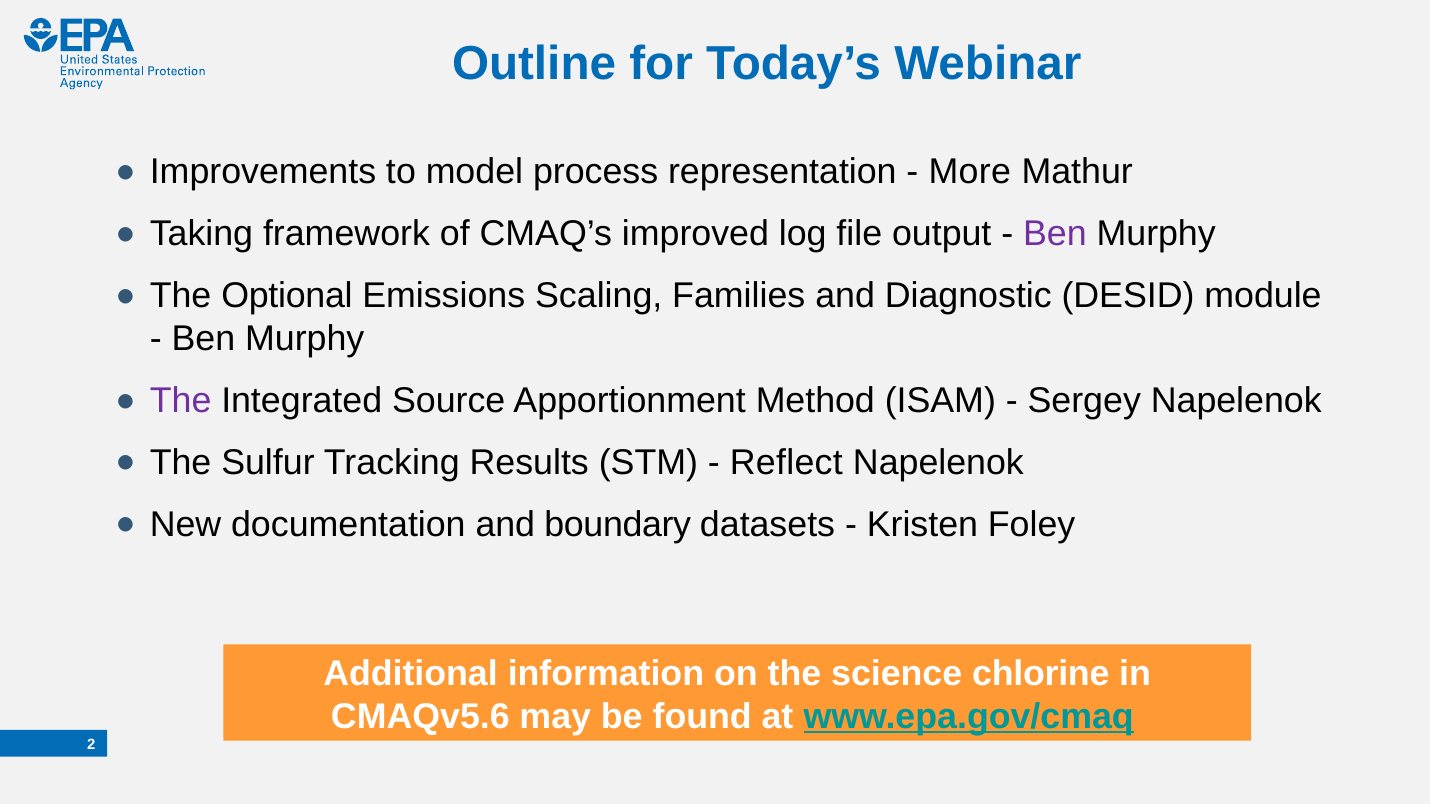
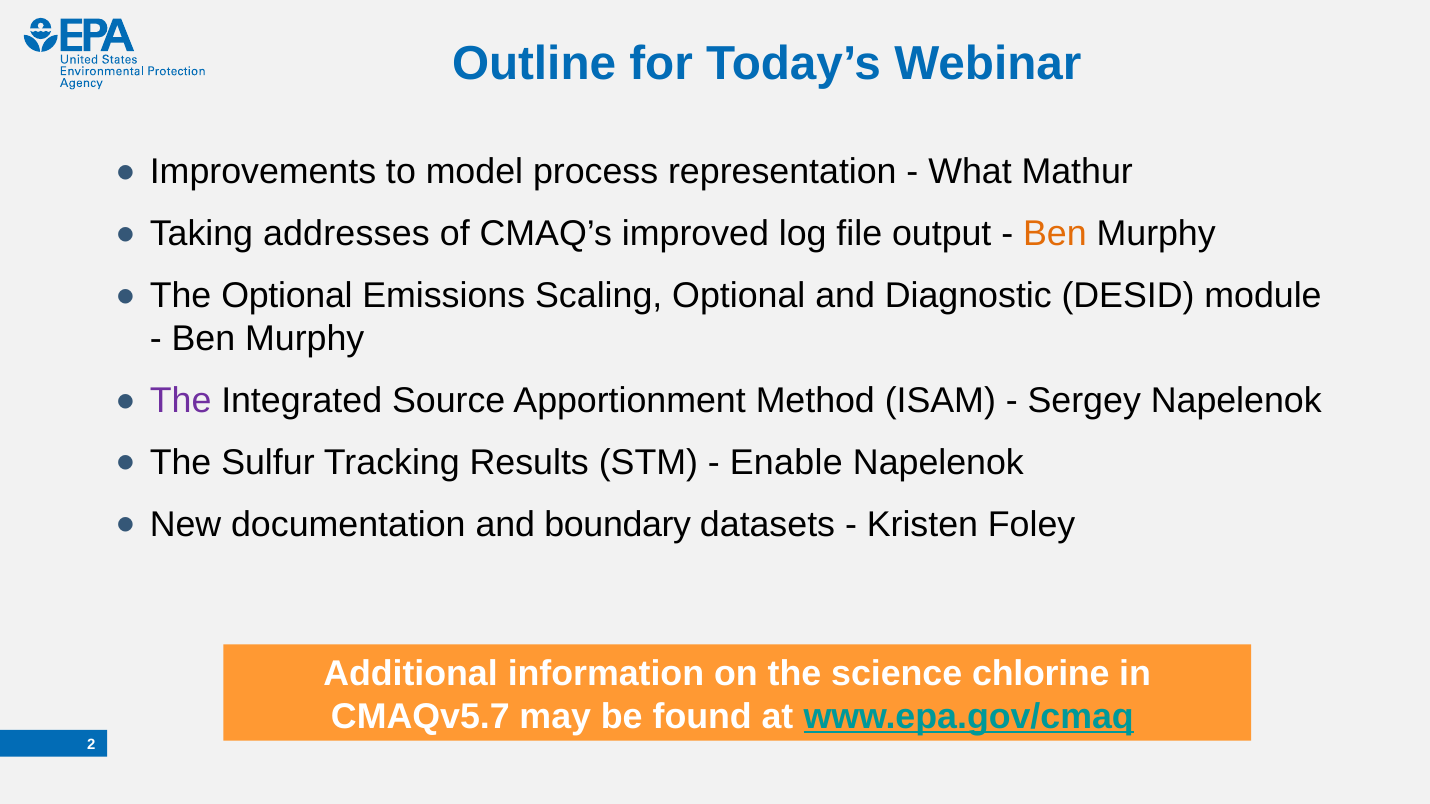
More: More -> What (970, 172)
framework: framework -> addresses (346, 234)
Ben colour: purple -> orange (1055, 234)
Scaling Families: Families -> Optional (739, 296)
Reflect: Reflect -> Enable (786, 463)
CMAQv5.6: CMAQv5.6 -> CMAQv5.7 (420, 717)
